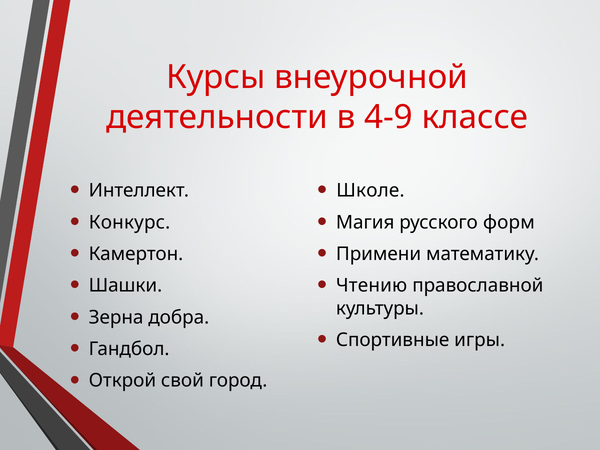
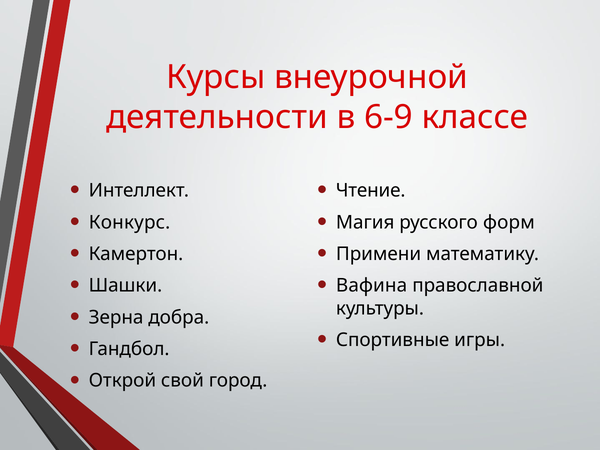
4-9: 4-9 -> 6-9 (389, 117)
Школе: Школе -> Чтение (371, 191)
Чтению: Чтению -> Вафина (372, 286)
